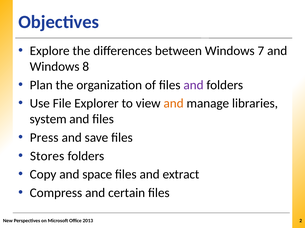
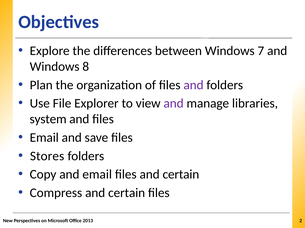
and colour: orange -> purple (174, 104)
Press: Press -> Email (44, 138)
and space: space -> email (97, 175)
files and extract: extract -> certain (181, 175)
